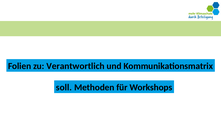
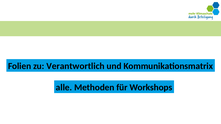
soll: soll -> alle (64, 88)
